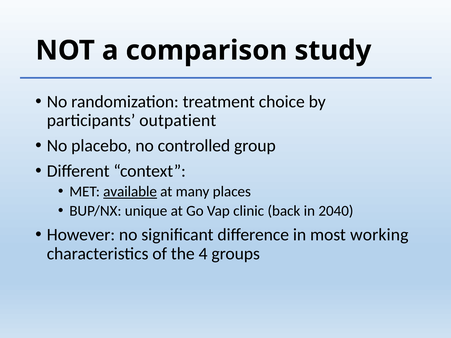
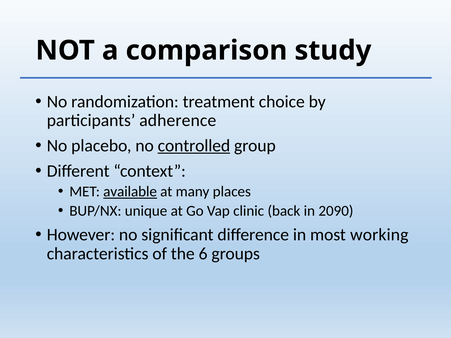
outpatient: outpatient -> adherence (178, 121)
controlled underline: none -> present (194, 146)
2040: 2040 -> 2090 (336, 211)
4: 4 -> 6 (203, 254)
